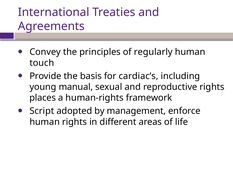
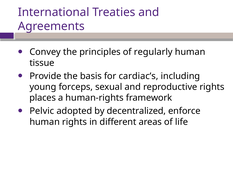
touch: touch -> tissue (42, 63)
manual: manual -> forceps (76, 87)
Script: Script -> Pelvic (42, 111)
management: management -> decentralized (136, 111)
